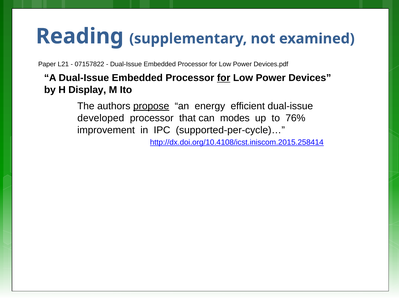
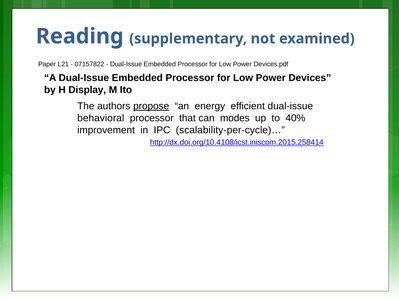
for underline: present -> none (224, 78)
developed: developed -> behavioral (101, 118)
76%: 76% -> 40% (295, 118)
supported-per-cycle)…: supported-per-cycle)… -> scalability-per-cycle)… (230, 130)
